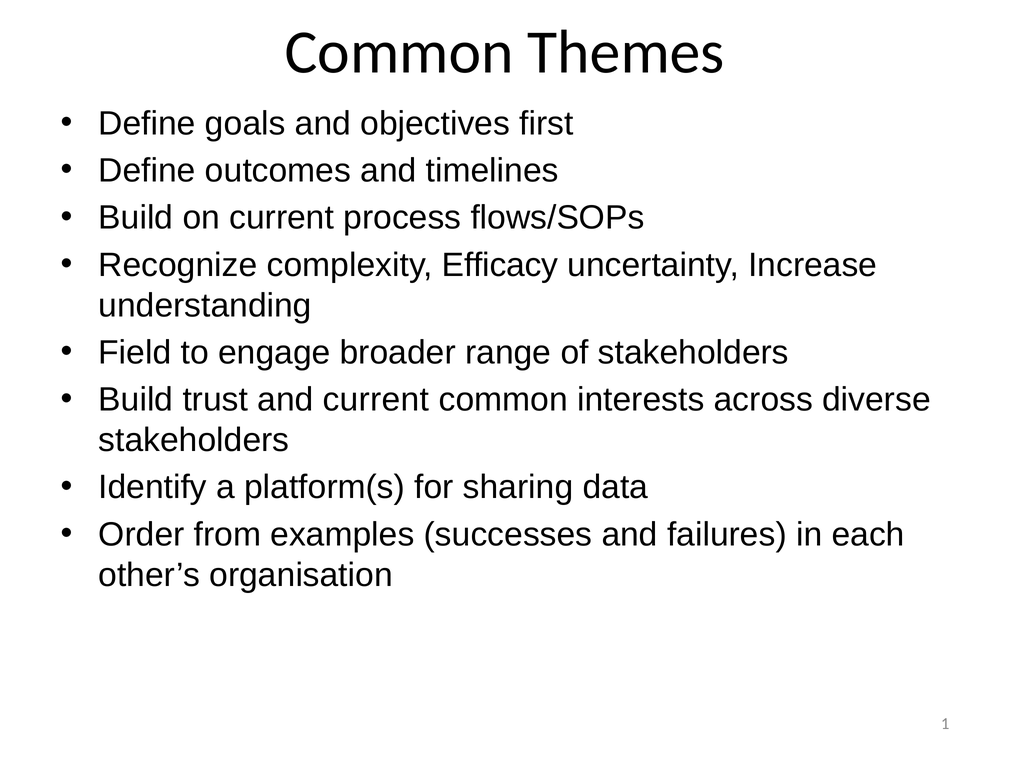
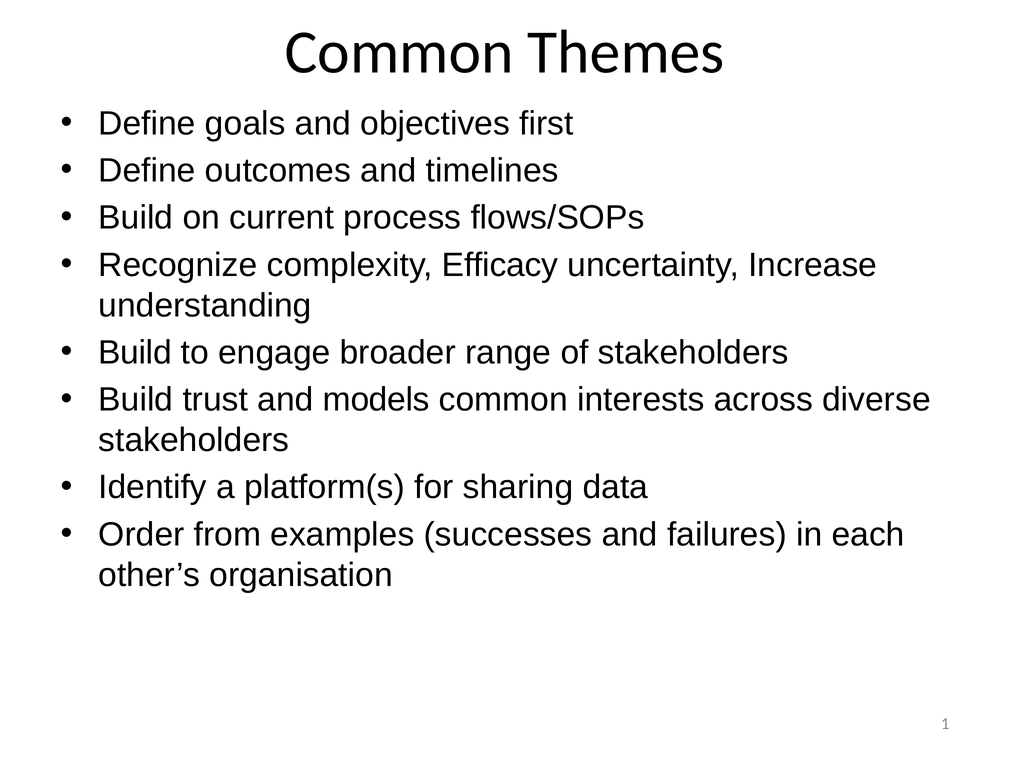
Field: Field -> Build (135, 352)
and current: current -> models (376, 399)
